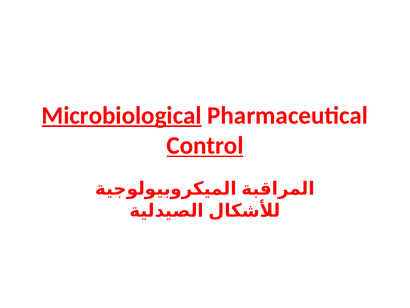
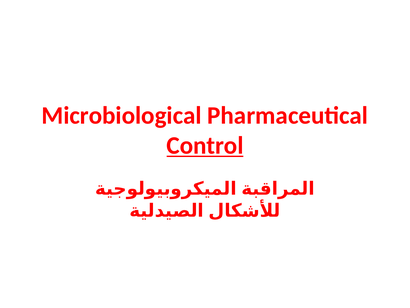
Microbiological underline: present -> none (122, 115)
